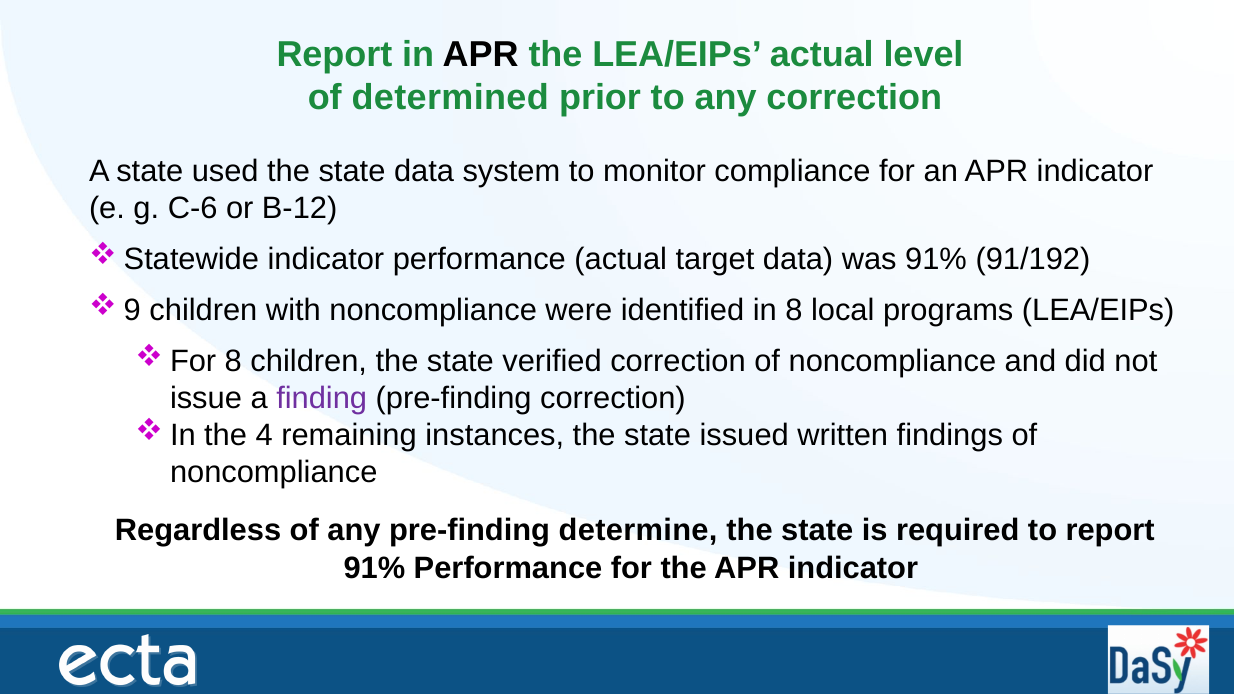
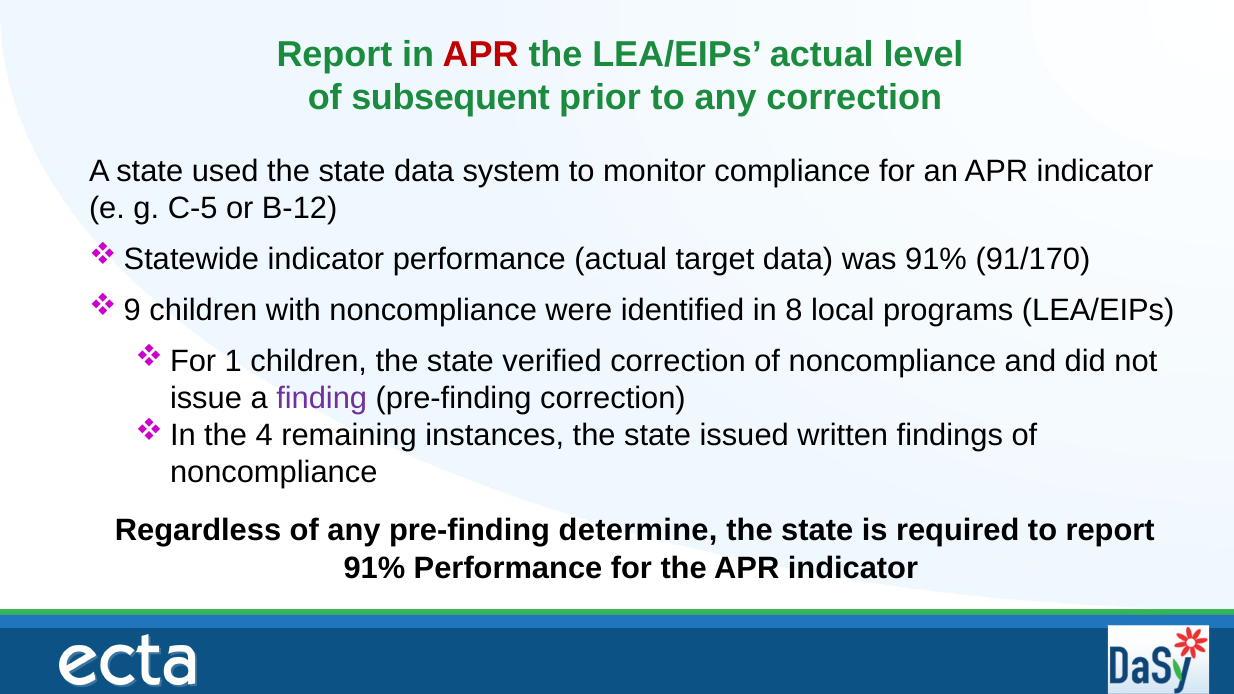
APR colour: black -> red (481, 55)
determined: determined -> subsequent (451, 98)
C-6: C-6 -> C-5 (193, 208)
91/192: 91/192 -> 91/170 (1033, 259)
8: 8 -> 1 (233, 361)
